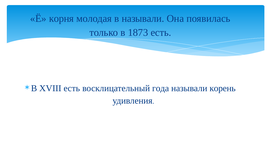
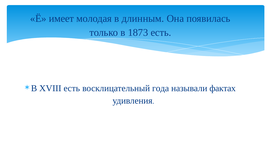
корня: корня -> имеет (61, 18)
в называли: называли -> длинным (143, 18)
корень: корень -> фактах (223, 88)
